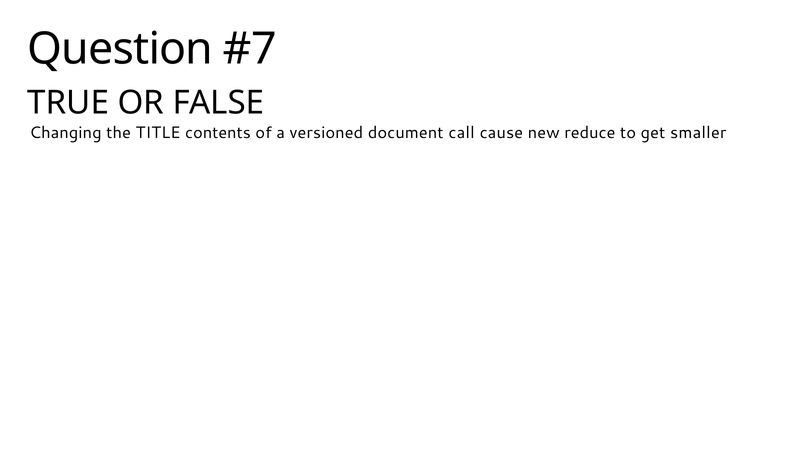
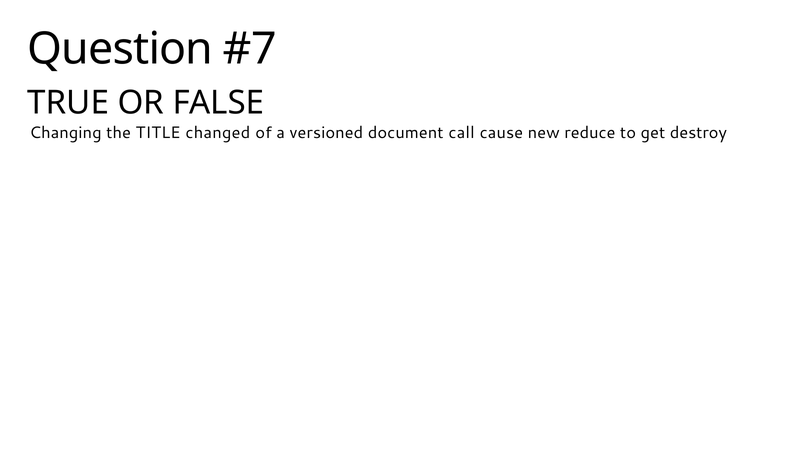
contents: contents -> changed (218, 133)
smaller: smaller -> destroy (698, 133)
